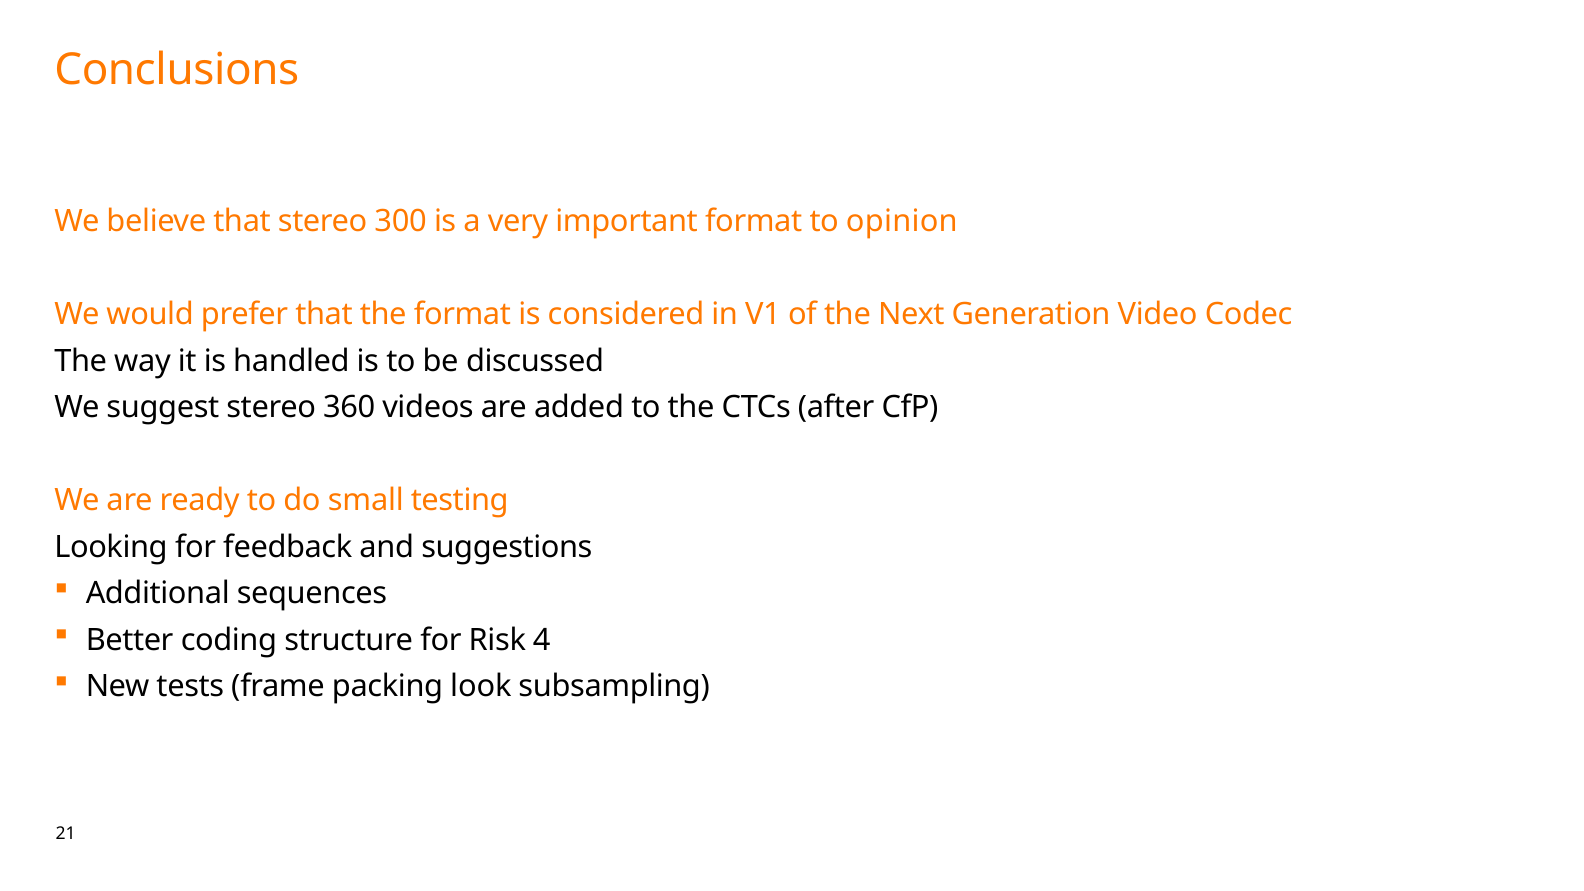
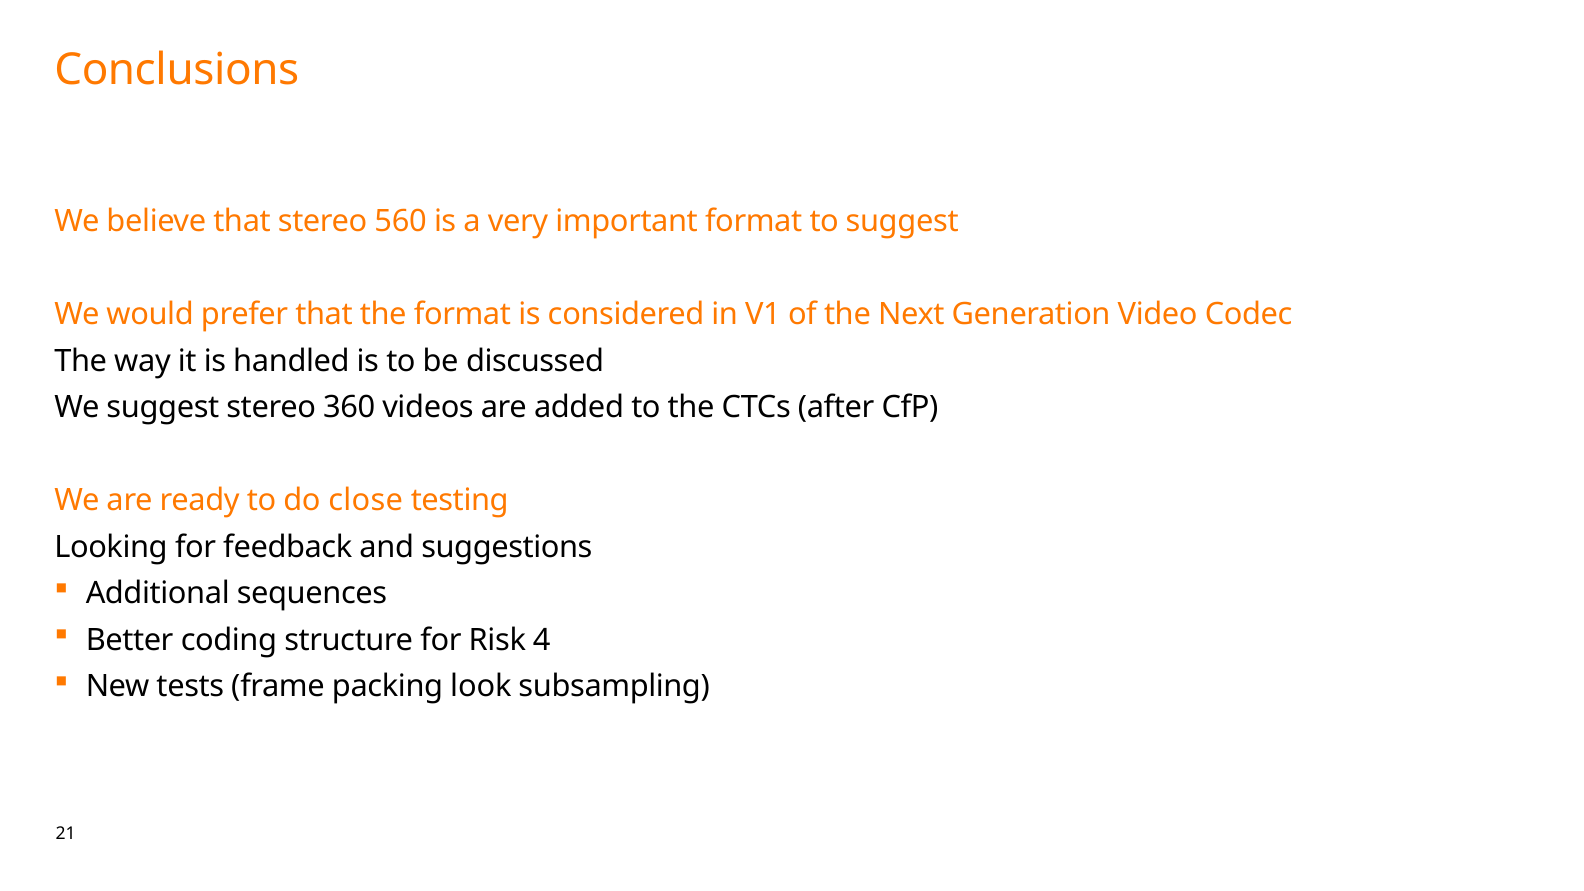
300: 300 -> 560 (401, 222)
to opinion: opinion -> suggest (902, 222)
small: small -> close (366, 501)
